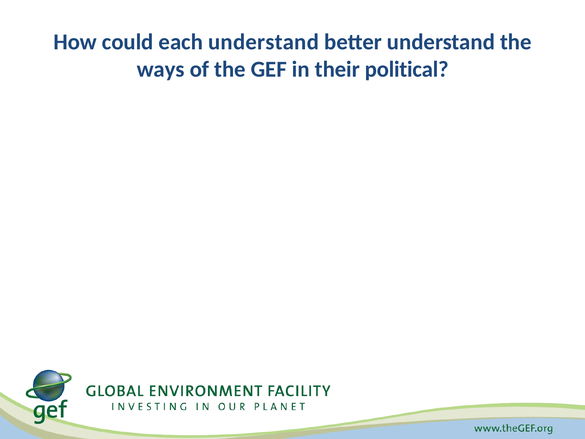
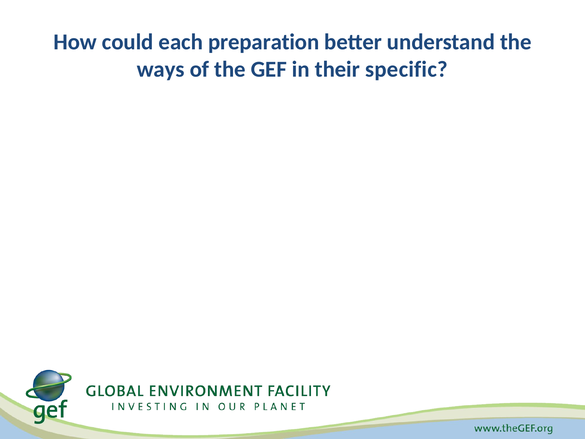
each understand: understand -> preparation (264, 42)
political: political -> specific (406, 69)
